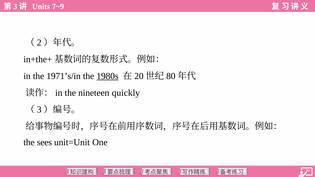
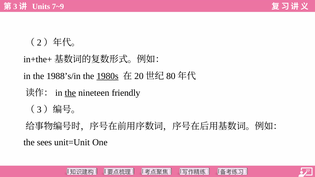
1971’s/in: 1971’s/in -> 1988’s/in (64, 76)
the underline: none -> present (70, 93)
quickly: quickly -> friendly (126, 93)
